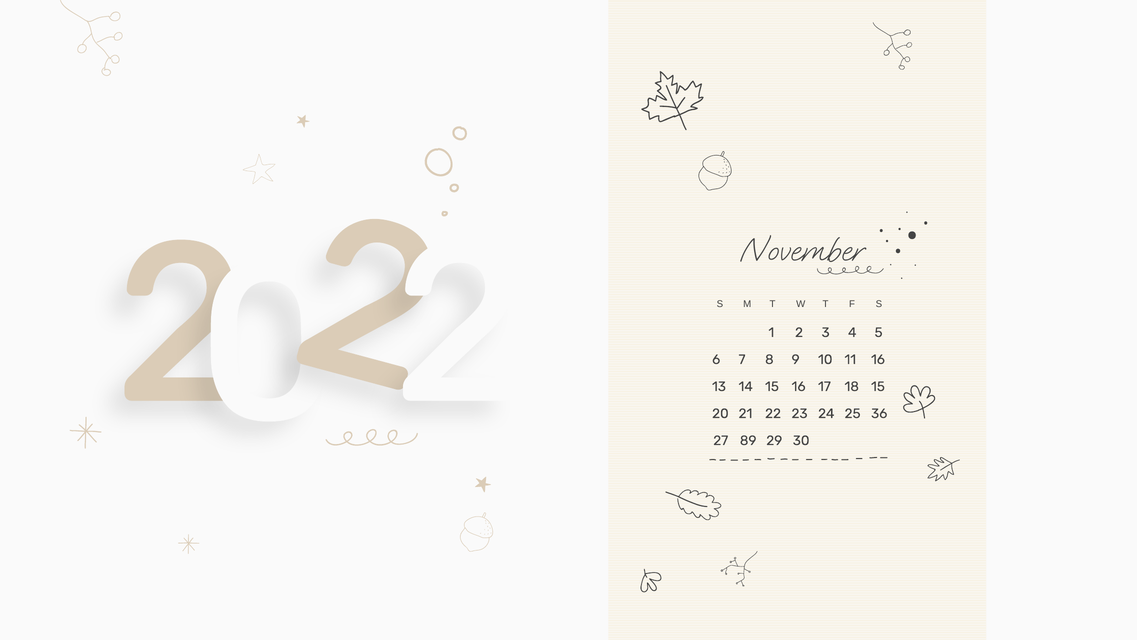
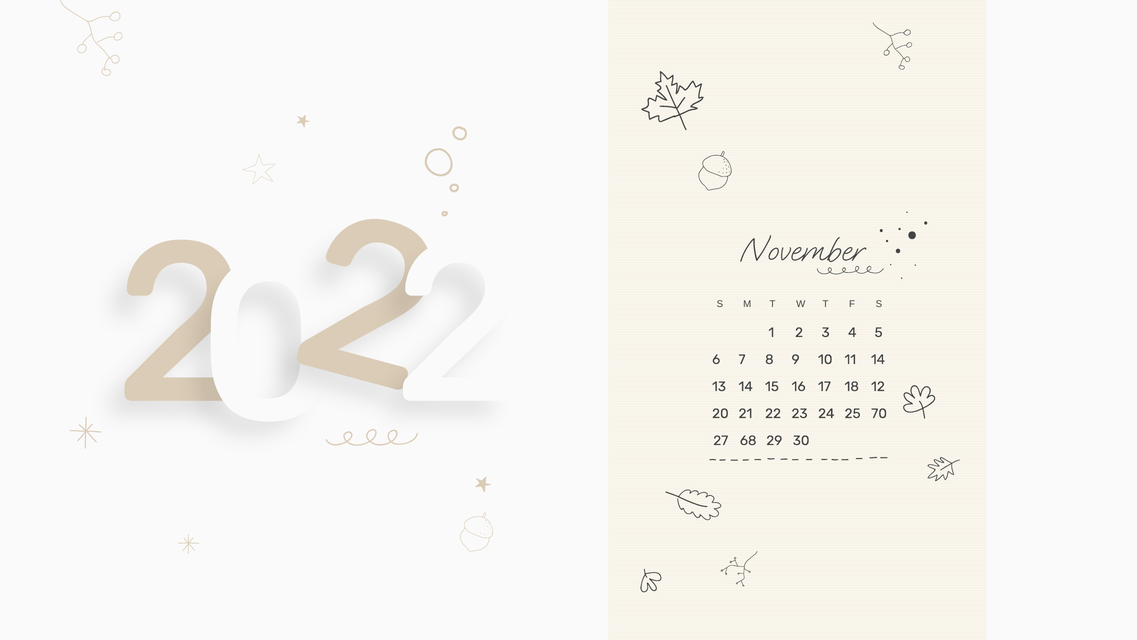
11 16: 16 -> 14 (878, 359)
18 15: 15 -> 12 (878, 386)
36: 36 -> 70 (879, 413)
89: 89 -> 68 (748, 440)
